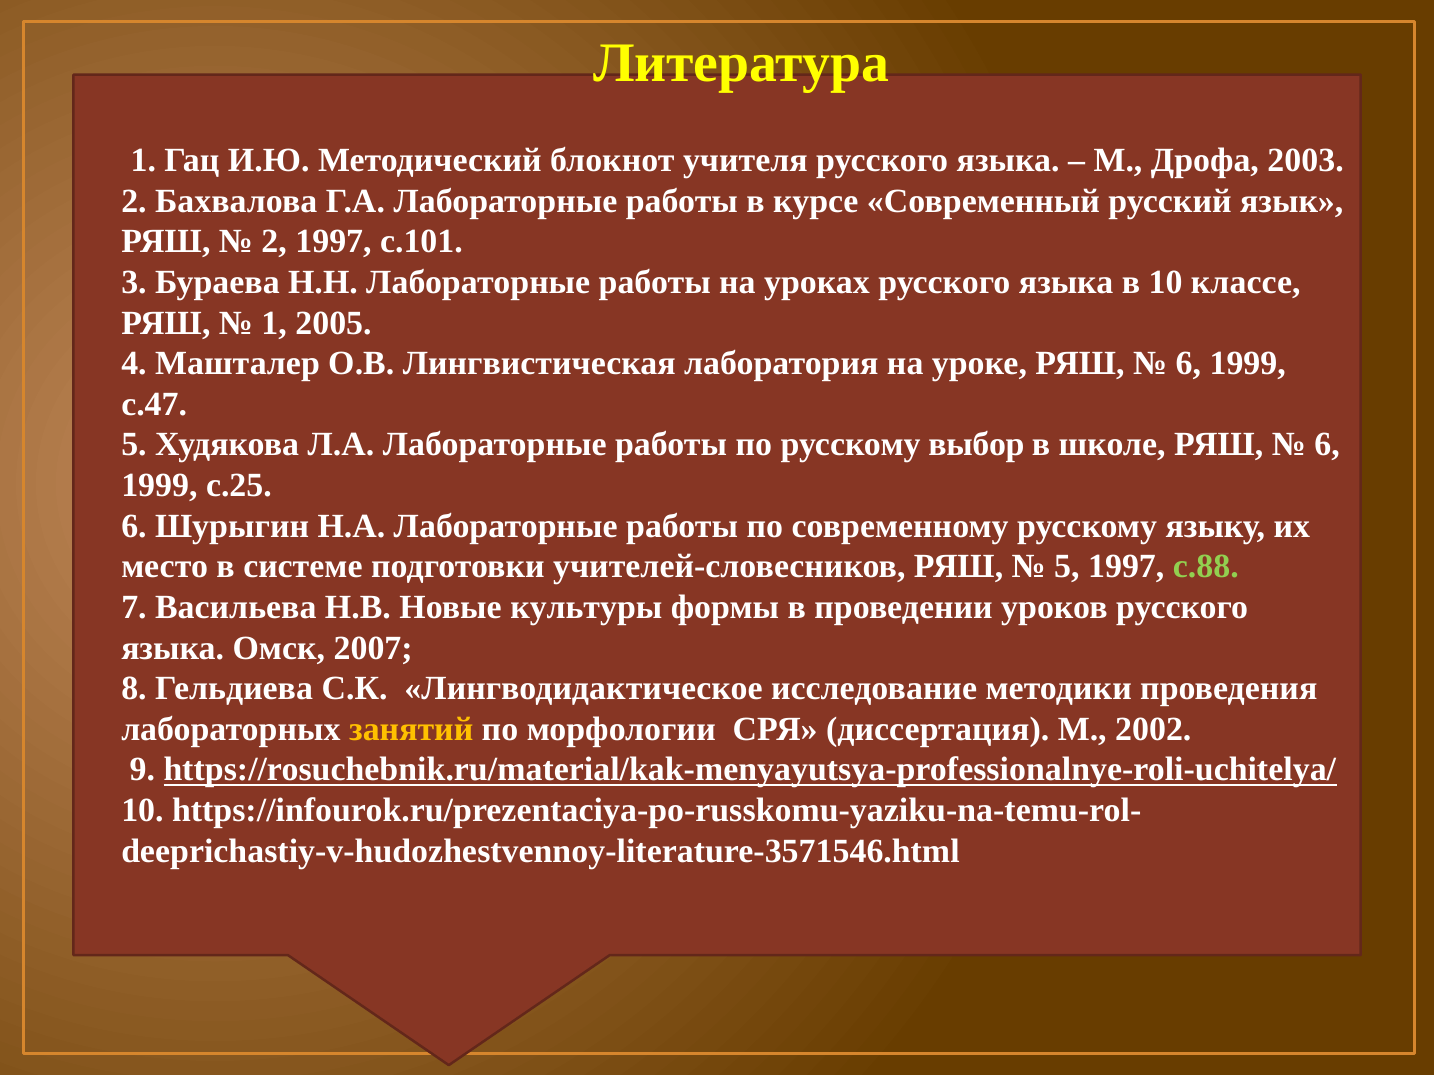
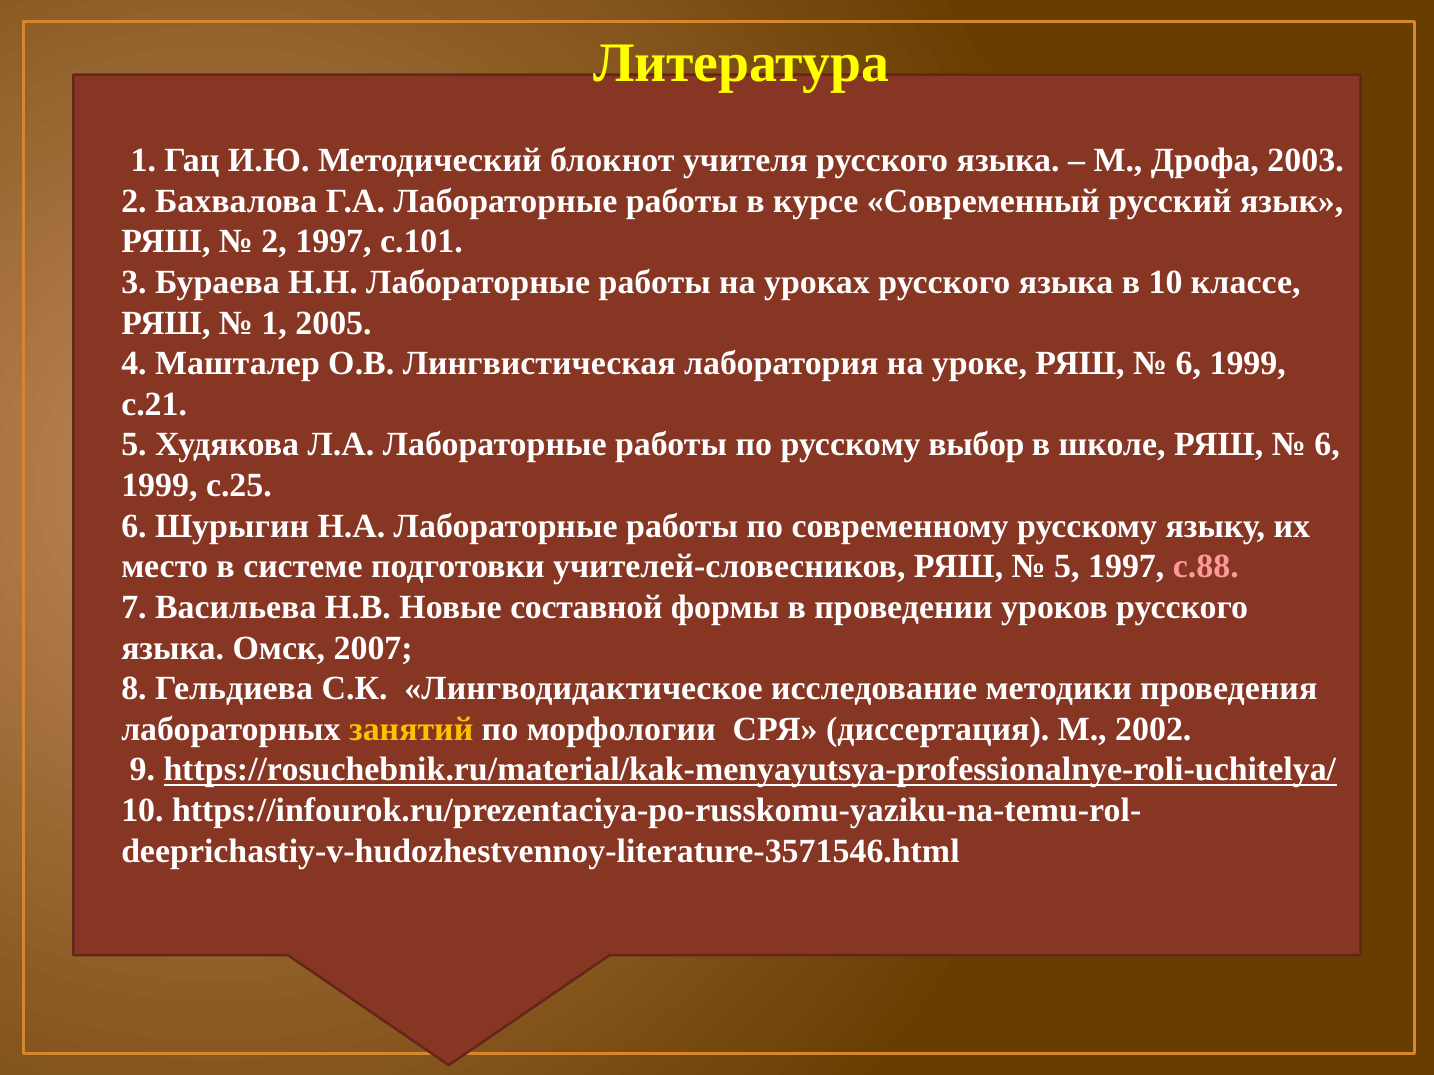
с.47: с.47 -> с.21 (154, 404)
с.88 colour: light green -> pink (1206, 567)
культуры: культуры -> составной (586, 608)
